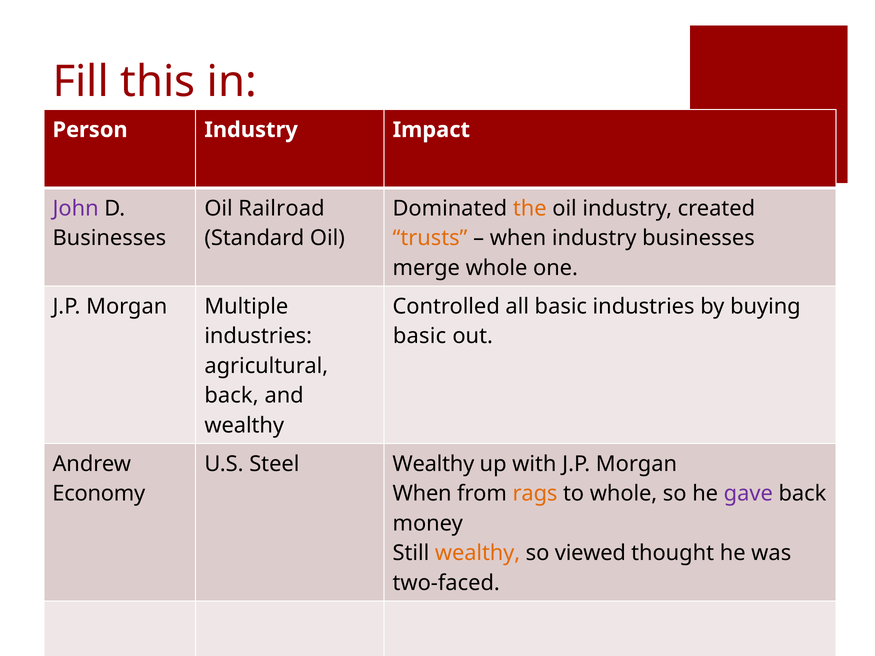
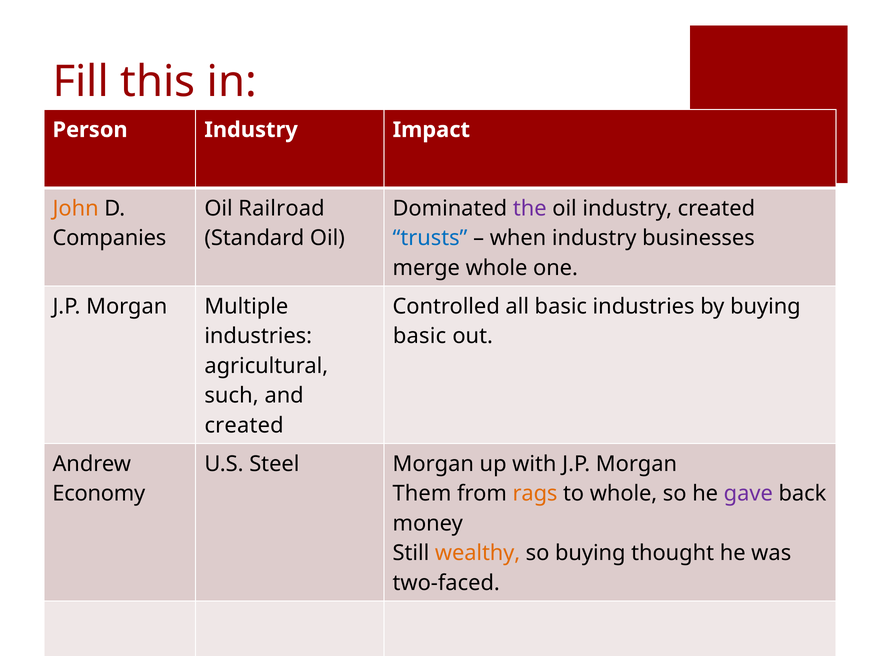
John colour: purple -> orange (76, 209)
the colour: orange -> purple (530, 209)
Businesses: Businesses -> Companies (109, 238)
trusts colour: orange -> blue (430, 238)
back: back -> such (232, 396)
wealthy: wealthy -> created (244, 426)
Steel Wealthy: Wealthy -> Morgan (433, 464)
When: When -> Them (422, 494)
so viewed: viewed -> buying (590, 553)
